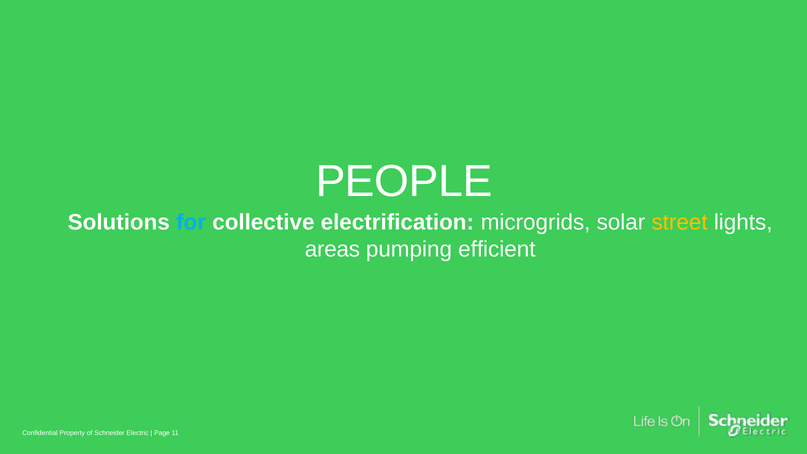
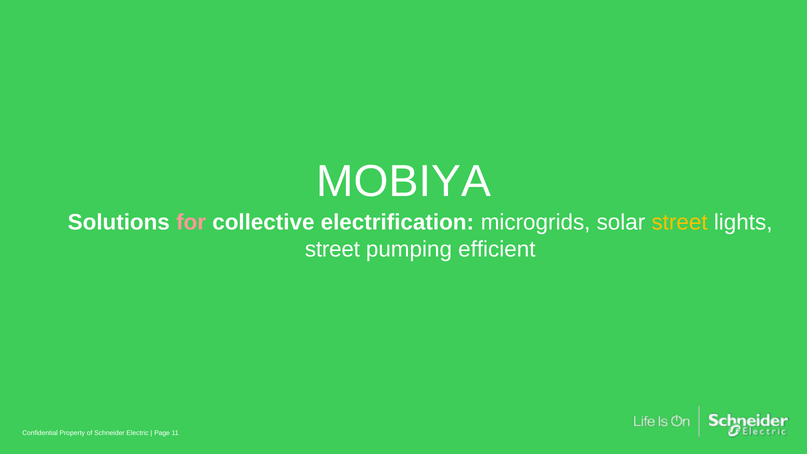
PEOPLE: PEOPLE -> MOBIYA (404, 182)
for colour: light blue -> pink (191, 222)
areas: areas -> street (332, 249)
